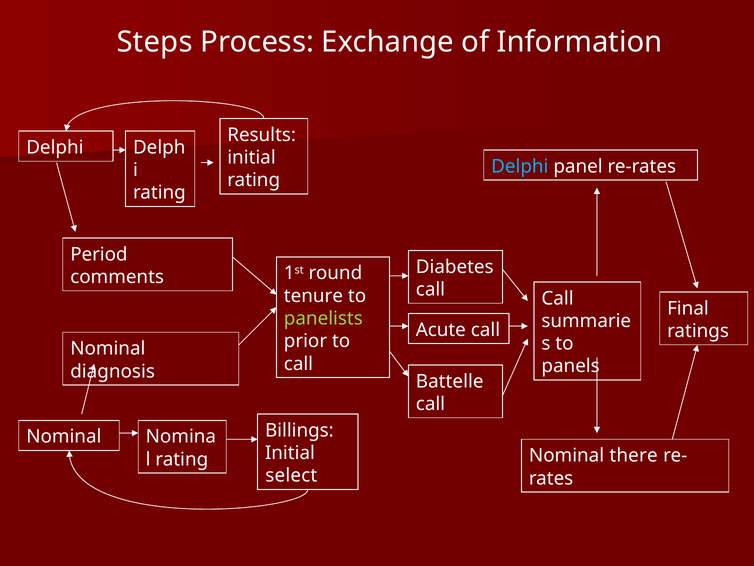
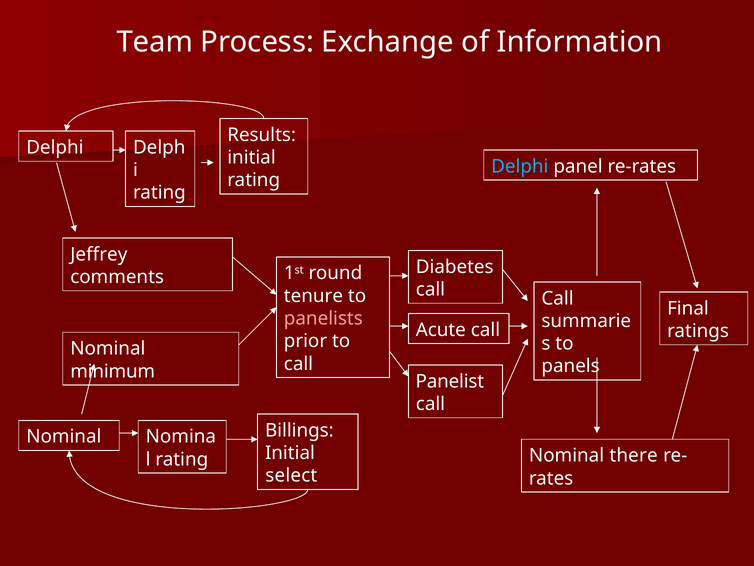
Steps: Steps -> Team (155, 42)
Period: Period -> Jeffrey (99, 254)
panelists colour: light green -> pink (323, 318)
diagnosis: diagnosis -> minimum (113, 371)
Battelle: Battelle -> Panelist (450, 381)
